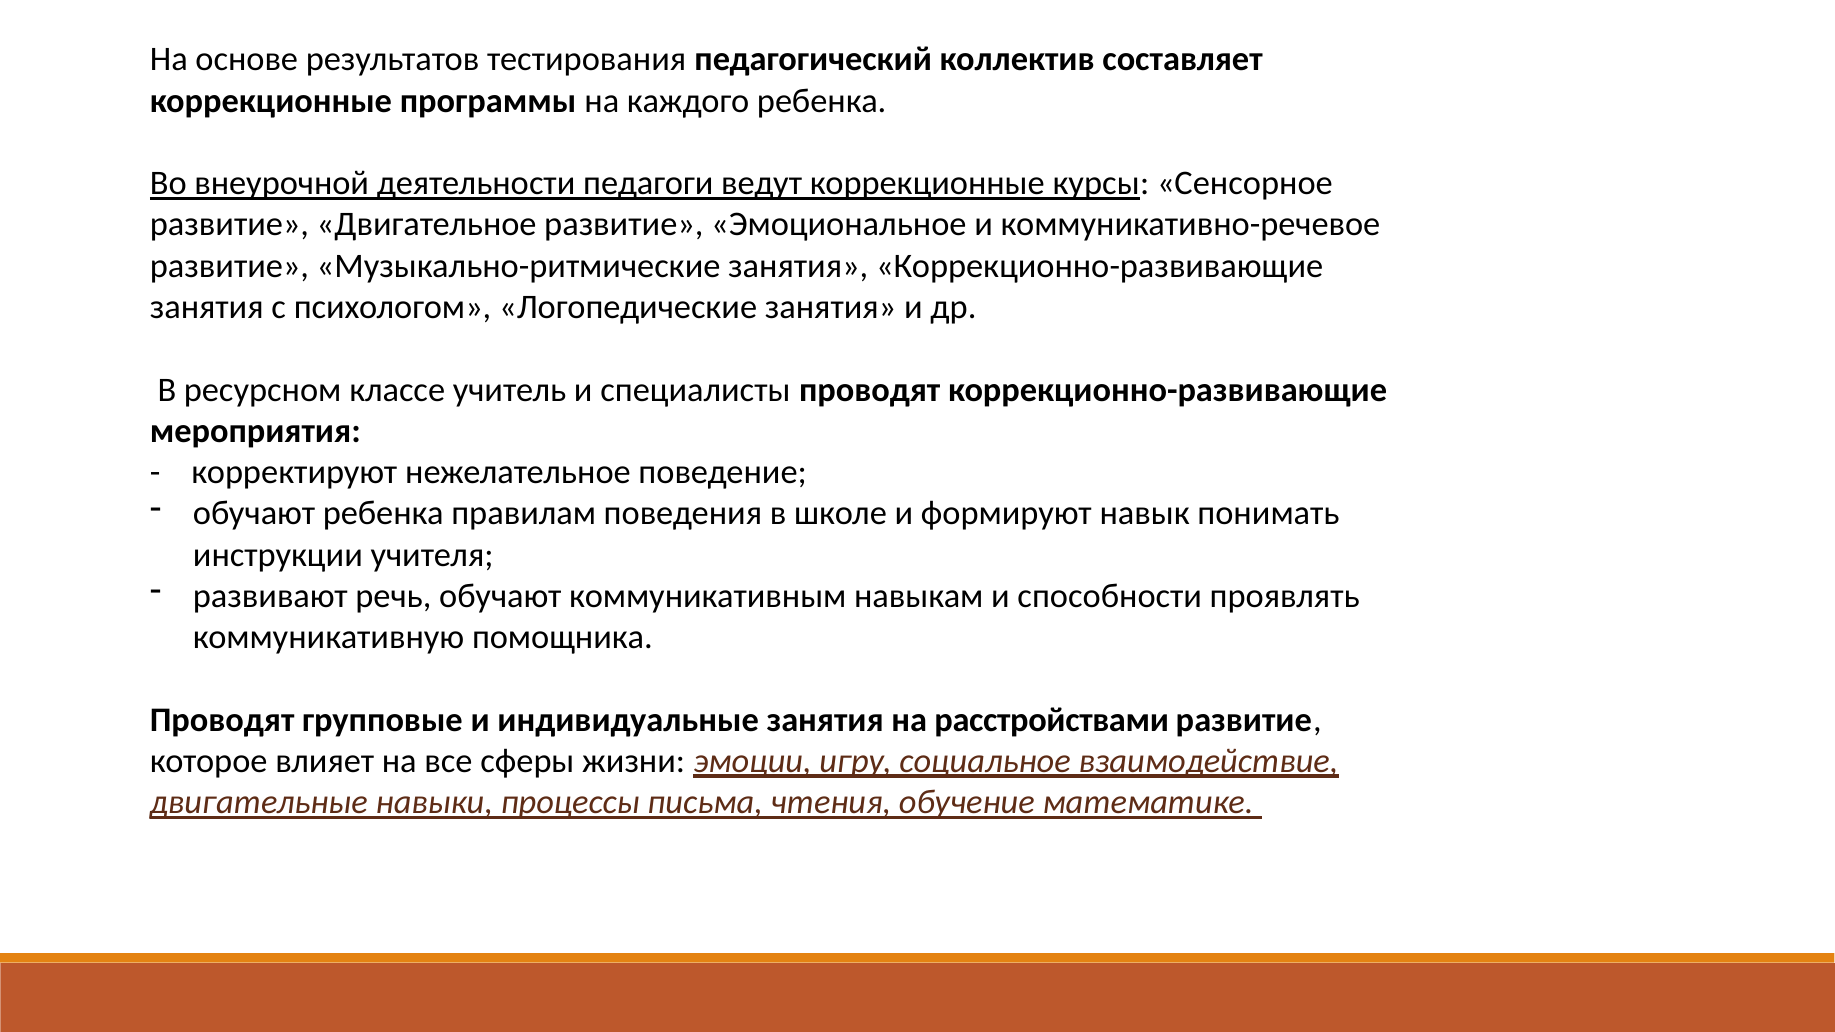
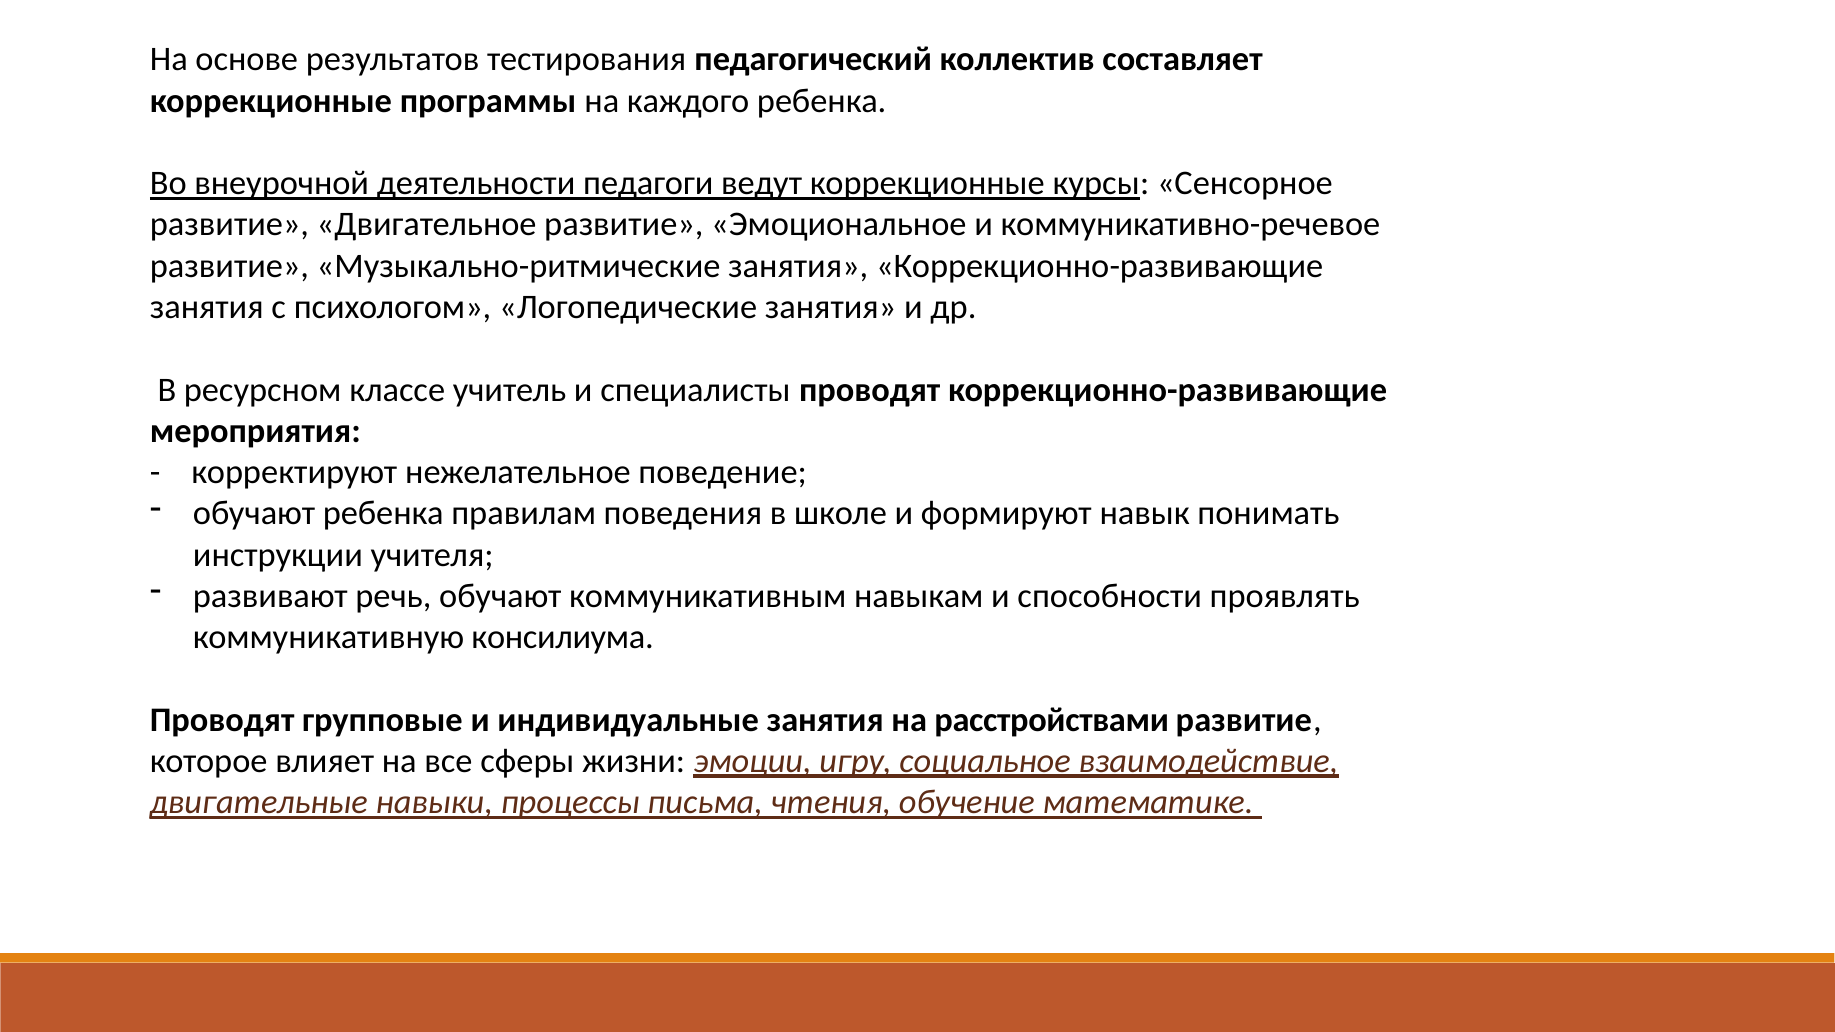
помощника: помощника -> консилиума (563, 637)
